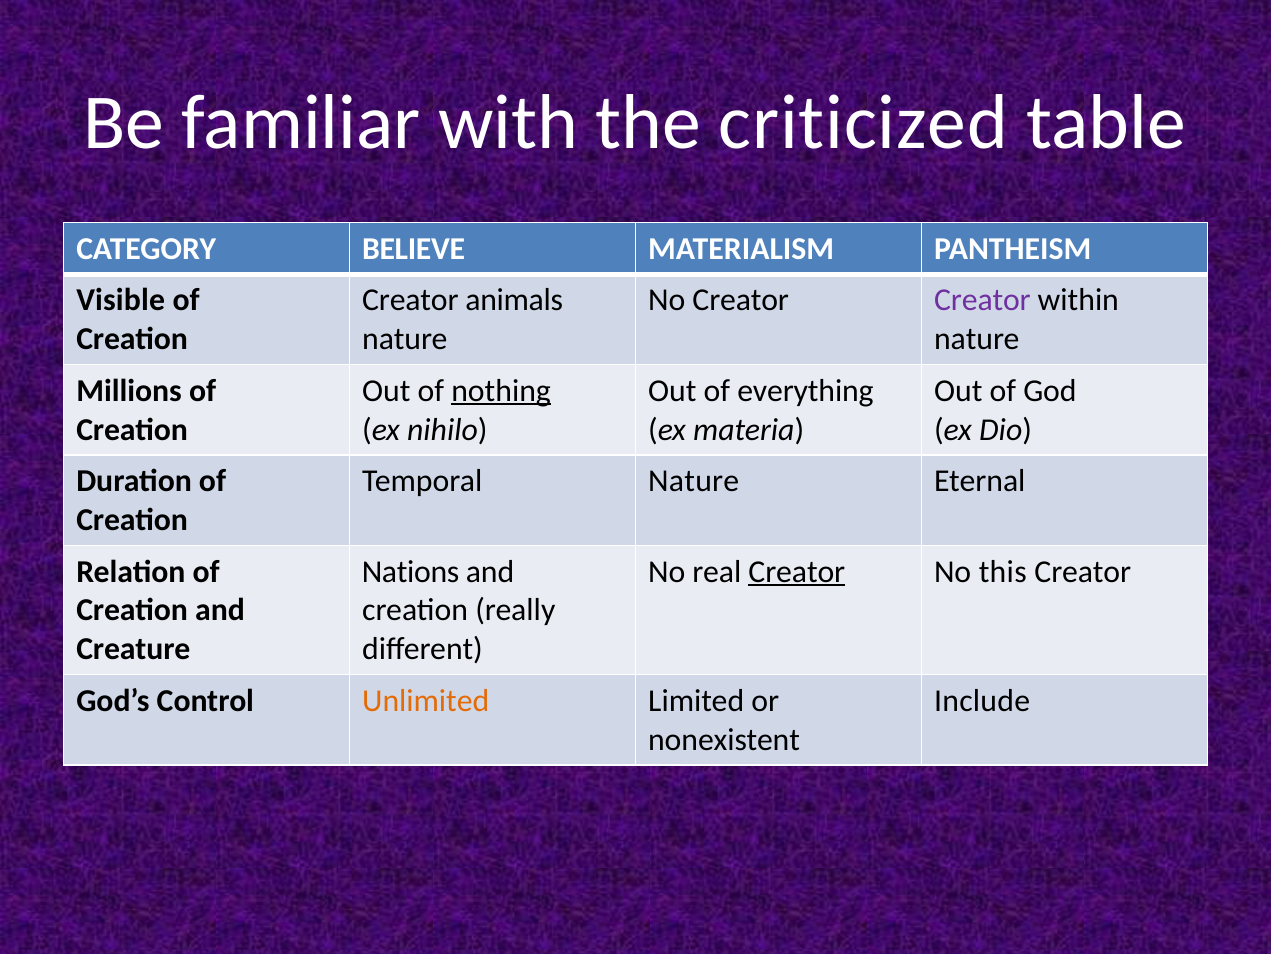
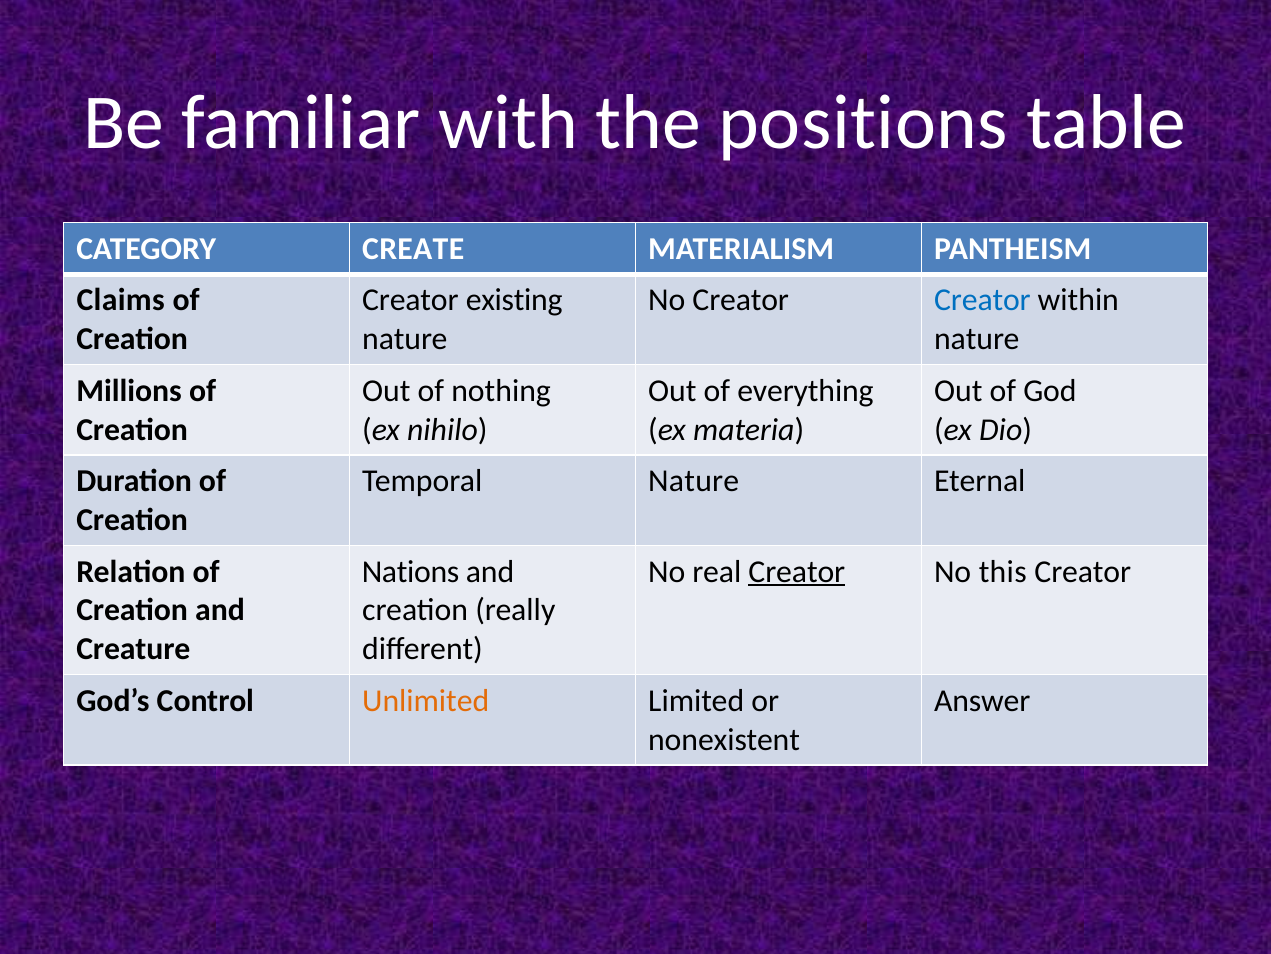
criticized: criticized -> positions (863, 123)
BELIEVE: BELIEVE -> CREATE (413, 249)
Visible: Visible -> Claims (121, 300)
animals: animals -> existing (514, 300)
Creator colour: purple -> blue (982, 300)
nothing underline: present -> none (501, 390)
Include: Include -> Answer (982, 700)
